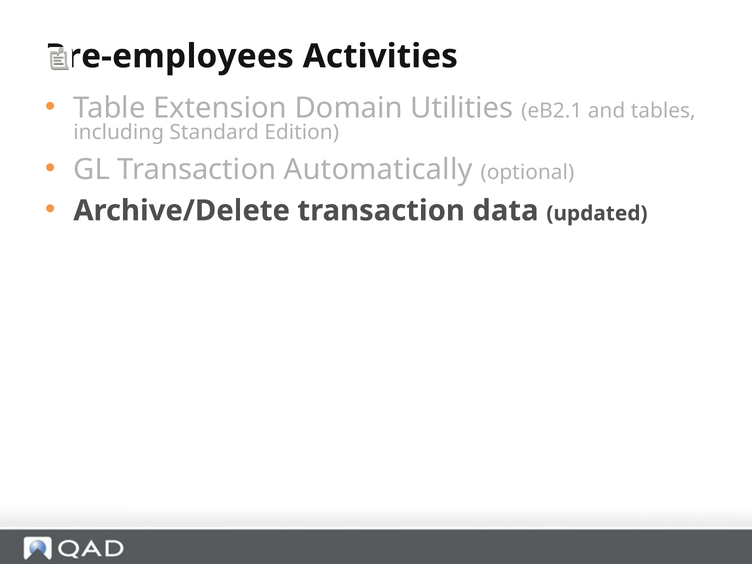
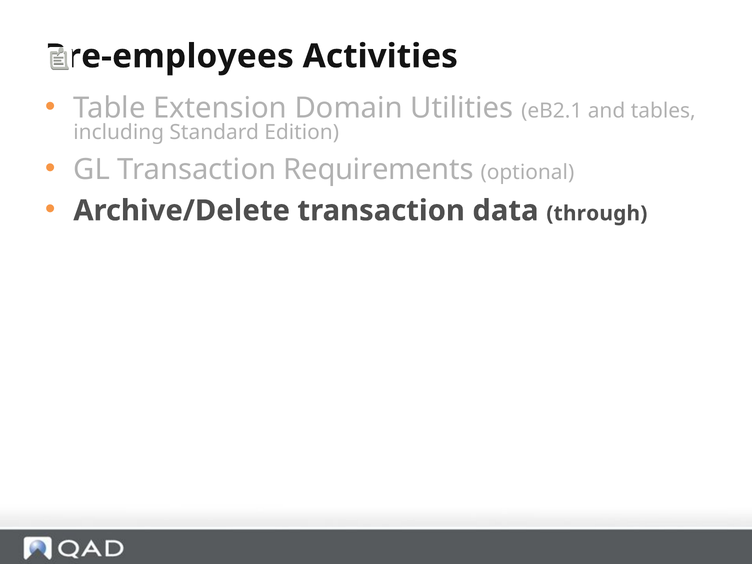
Automatically: Automatically -> Requirements (378, 169)
updated: updated -> through (597, 213)
